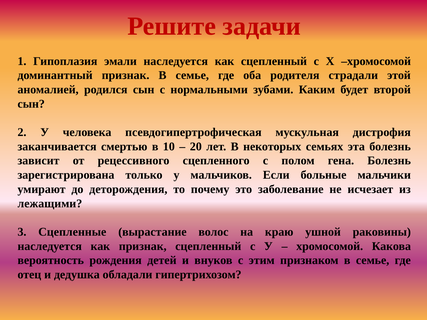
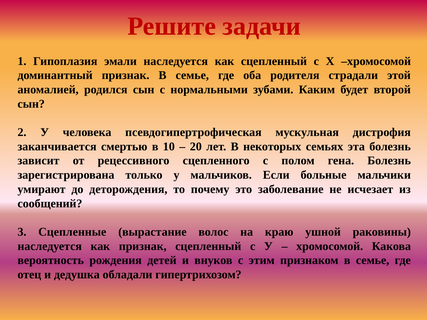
лежащими: лежащими -> сообщений (50, 204)
